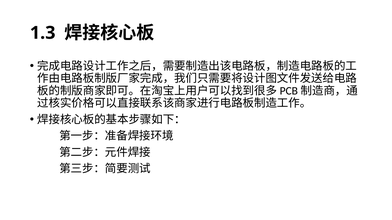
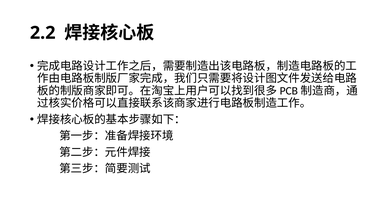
1.3: 1.3 -> 2.2 (43, 33)
